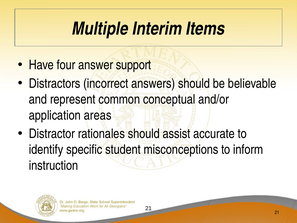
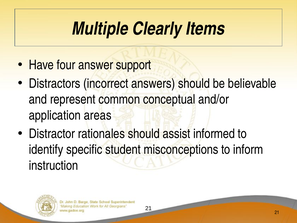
Interim: Interim -> Clearly (157, 29)
accurate: accurate -> informed (214, 134)
